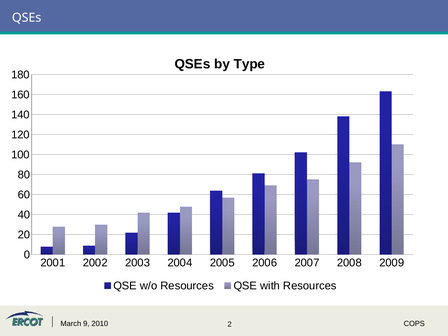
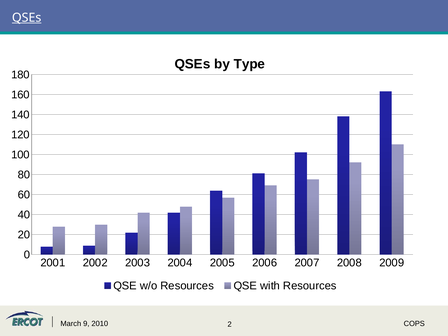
QSEs underline: none -> present (27, 18)
